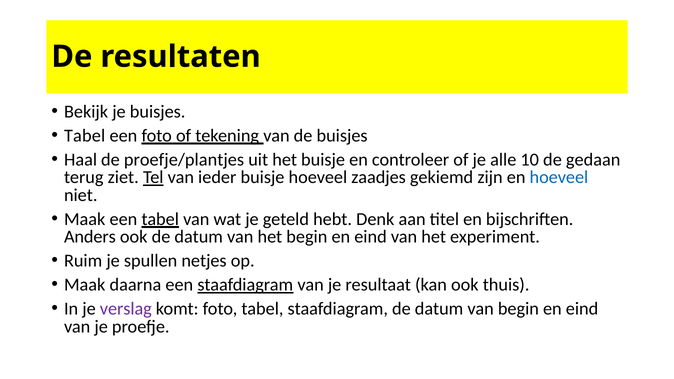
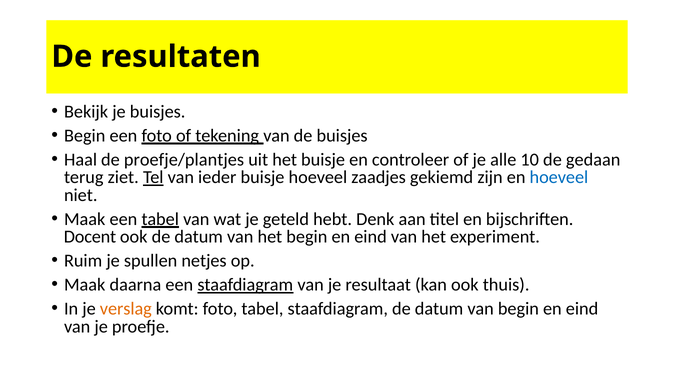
Tabel: Tabel -> Begin (85, 136)
Anders: Anders -> Docent (90, 237)
verslag colour: purple -> orange (126, 309)
